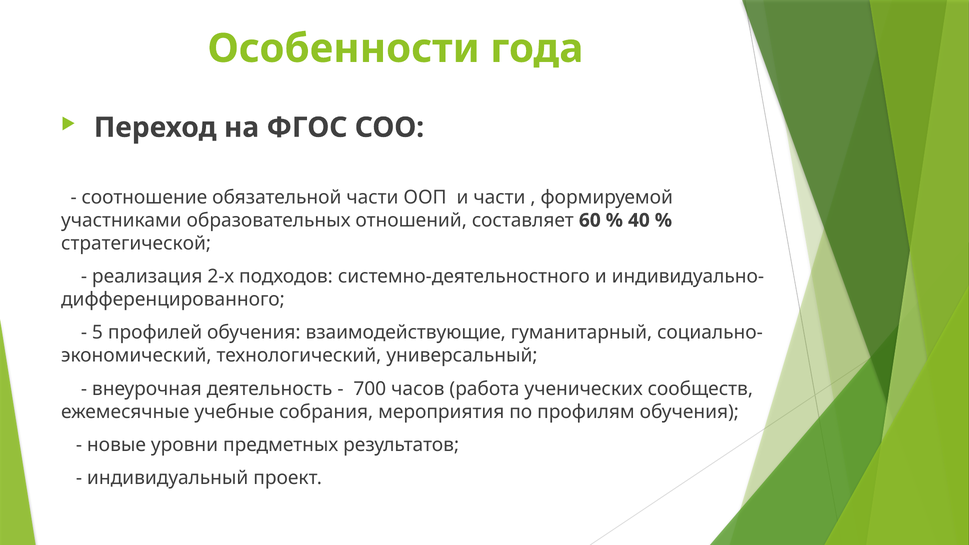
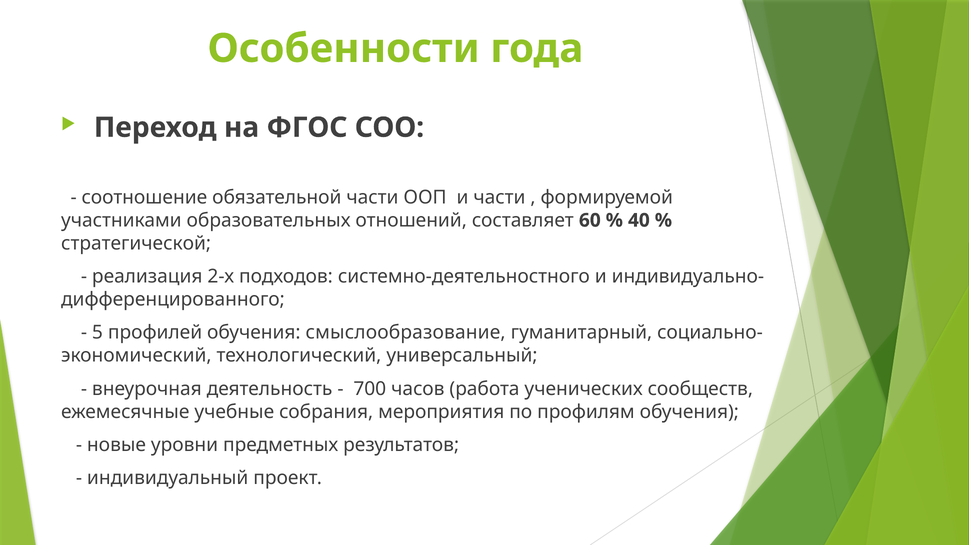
взаимодействующие: взаимодействующие -> смыслообразование (406, 333)
